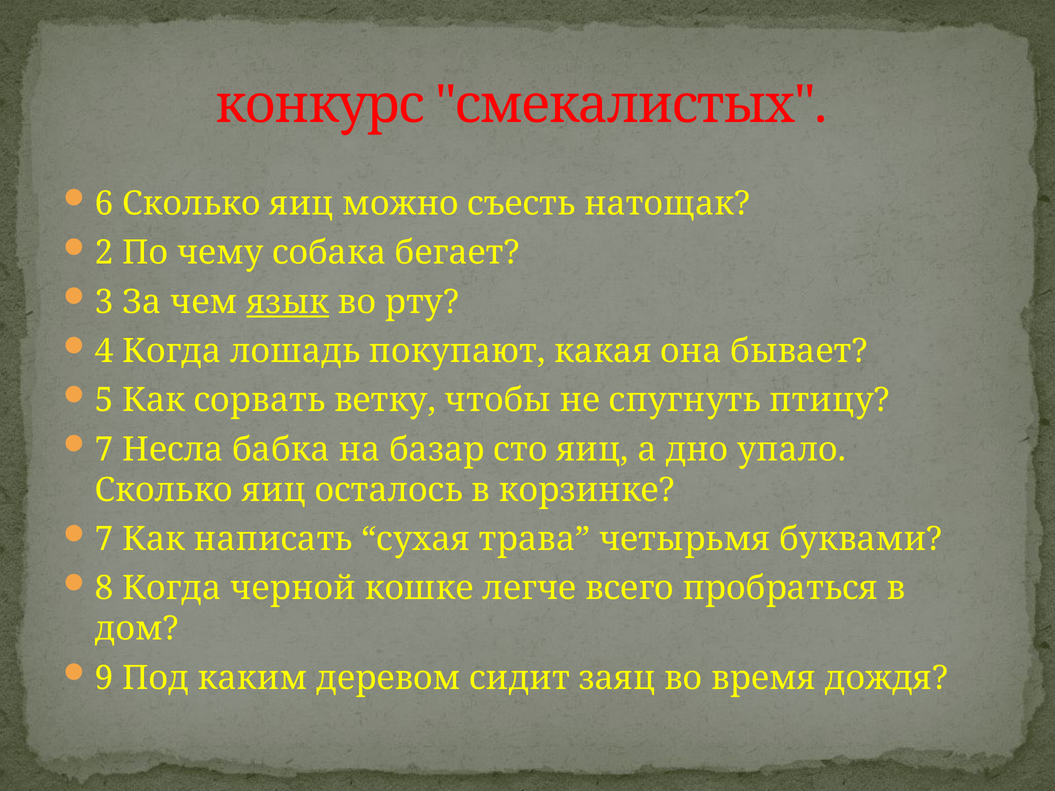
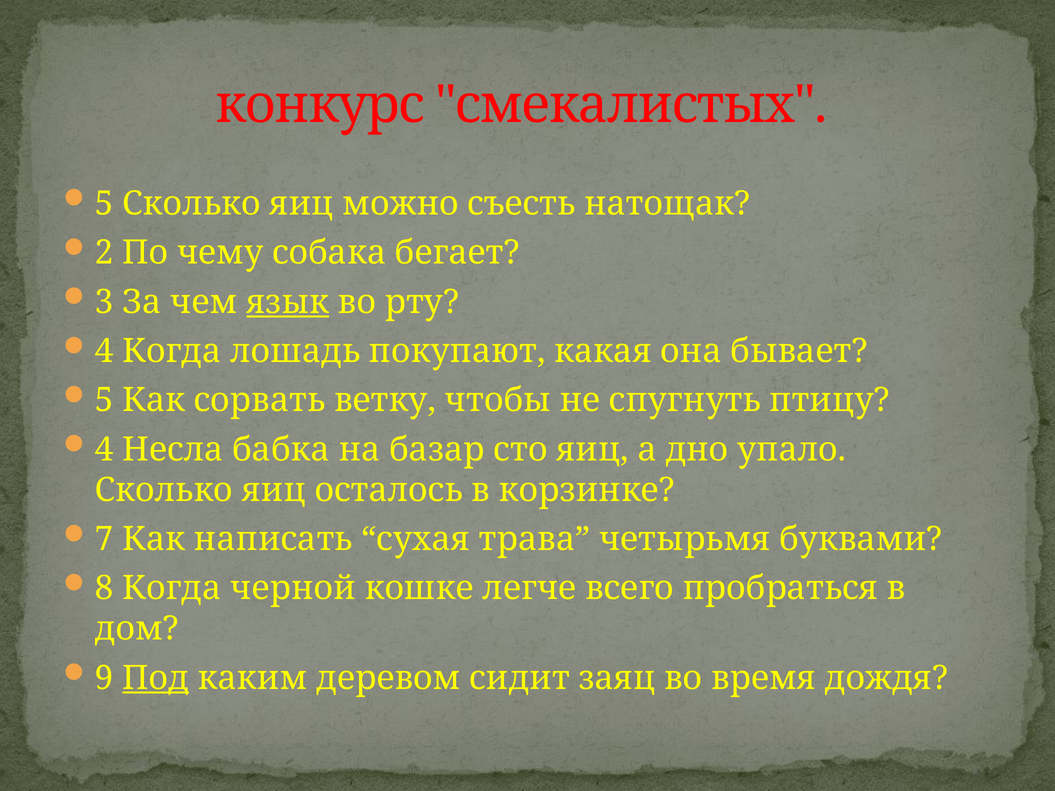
6: 6 -> 5 (104, 204)
7: 7 -> 4 (104, 450)
Под underline: none -> present (156, 678)
